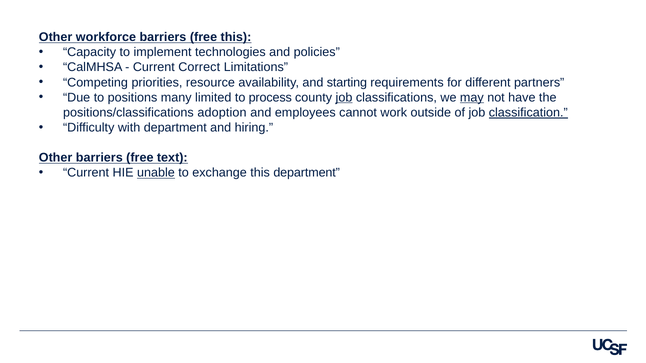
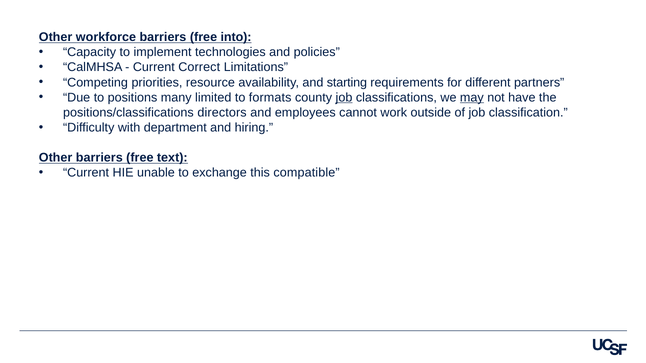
free this: this -> into (236, 37)
process: process -> formats (270, 98)
adoption: adoption -> directors (222, 113)
classification underline: present -> none (528, 113)
unable underline: present -> none (156, 173)
this department: department -> compatible (307, 173)
